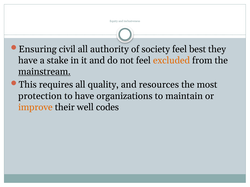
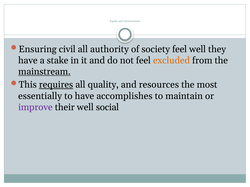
feel best: best -> well (198, 49)
requires underline: none -> present (56, 85)
protection: protection -> essentially (40, 96)
organizations: organizations -> accomplishes (124, 96)
improve colour: orange -> purple (35, 107)
codes: codes -> social (107, 107)
